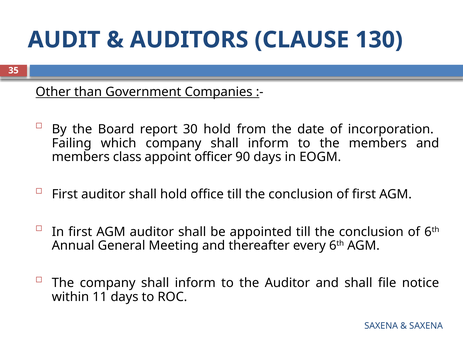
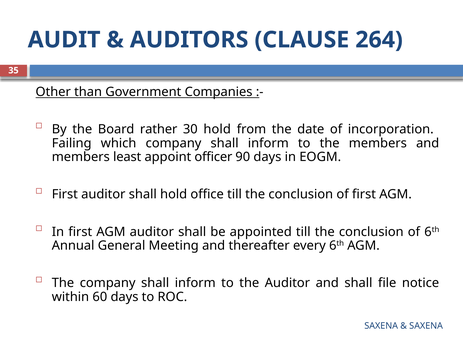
130: 130 -> 264 (379, 40)
report: report -> rather (159, 129)
class: class -> least (127, 157)
11: 11 -> 60 (100, 297)
